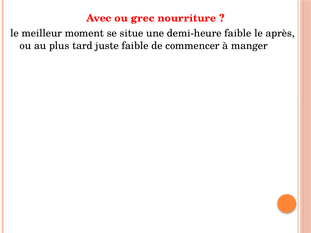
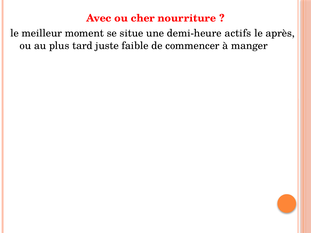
grec: grec -> cher (143, 18)
demi-heure faible: faible -> actifs (238, 33)
